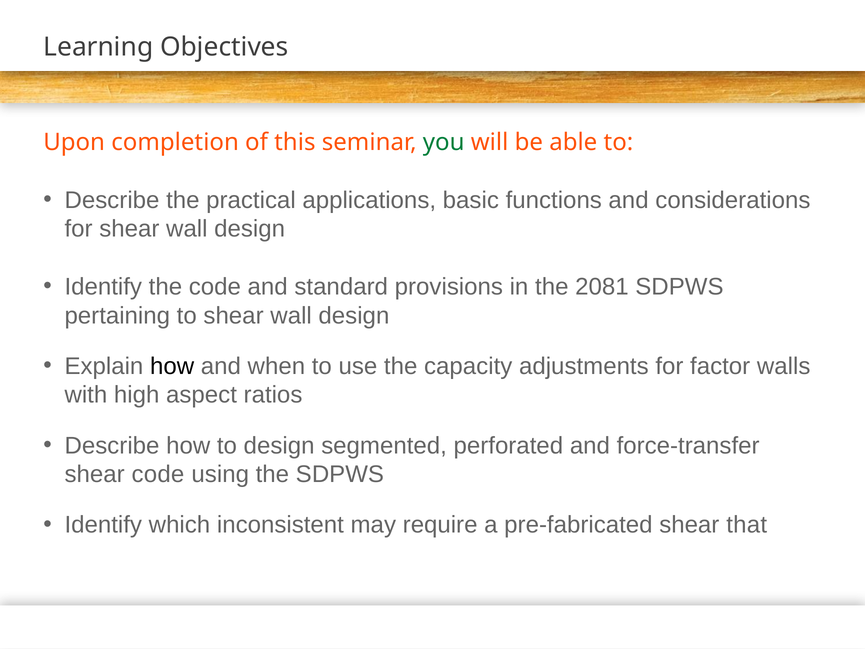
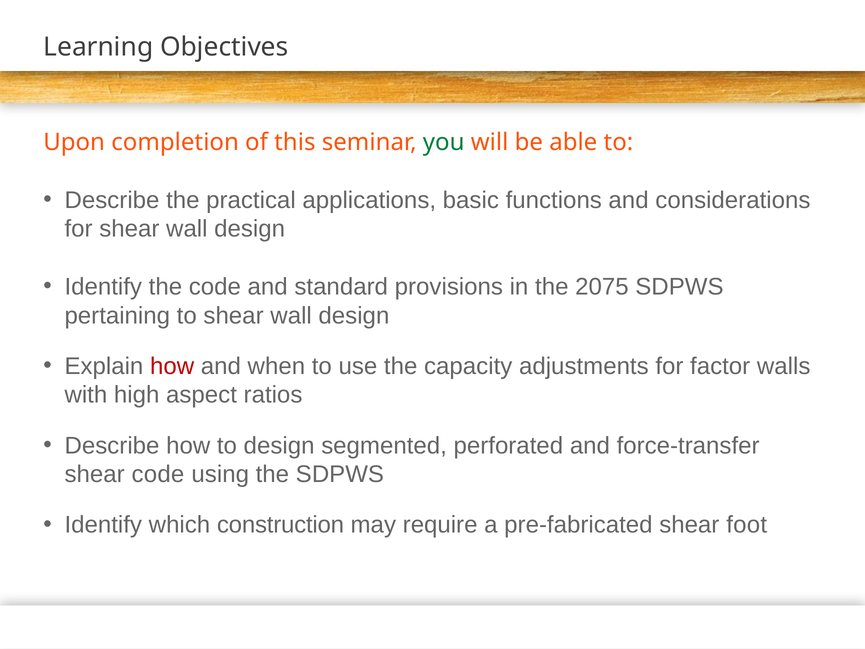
2081: 2081 -> 2075 (602, 287)
how colour: black -> red (172, 366)
inconsistent: inconsistent -> construction (281, 525)
that: that -> foot (747, 525)
